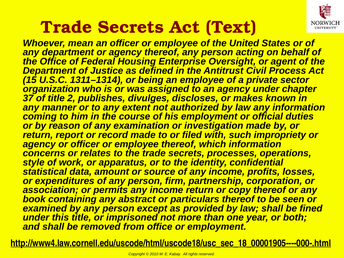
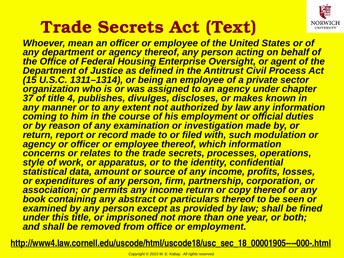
2: 2 -> 4 (71, 98)
impropriety: impropriety -> modulation (280, 135)
